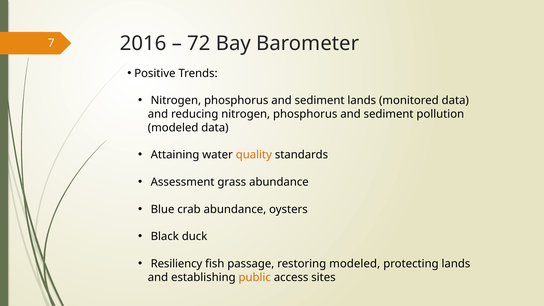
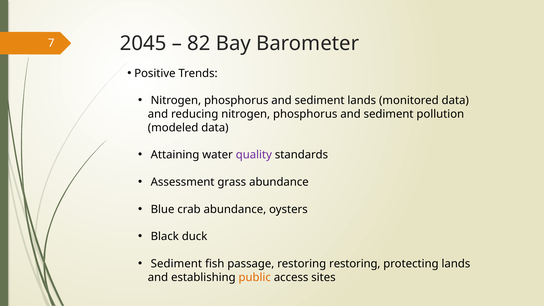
2016: 2016 -> 2045 (143, 44)
72: 72 -> 82 (199, 44)
quality colour: orange -> purple (254, 155)
Resiliency: Resiliency -> Sediment (176, 264)
restoring modeled: modeled -> restoring (355, 264)
